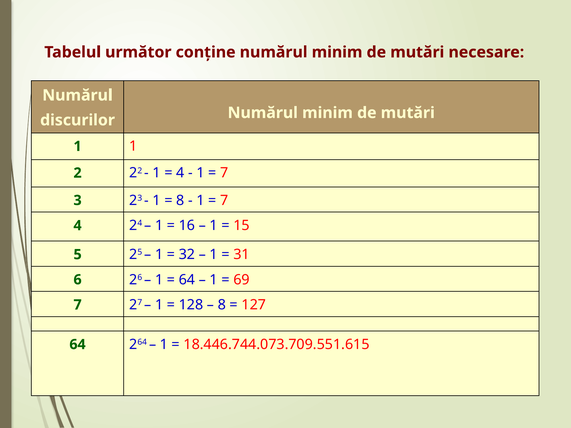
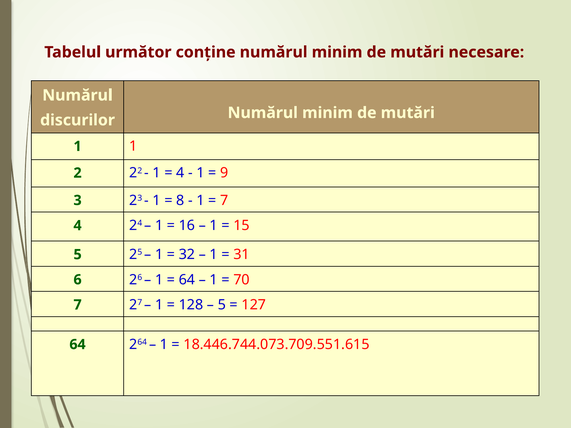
7: 7 -> 9 (224, 173)
69: 69 -> 70 (242, 280)
8: 8 -> 5 (222, 305)
